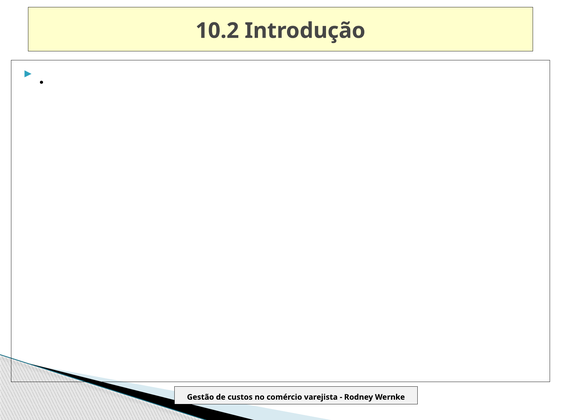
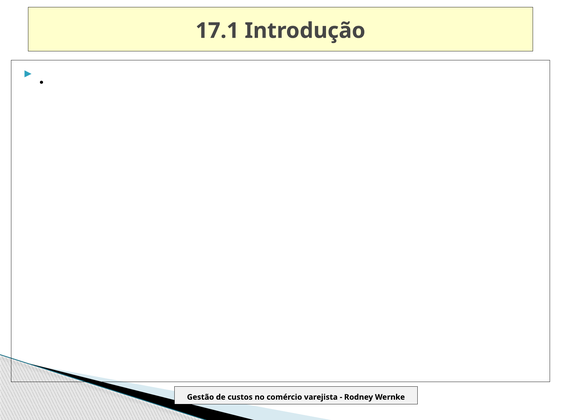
10.2: 10.2 -> 17.1 (217, 31)
